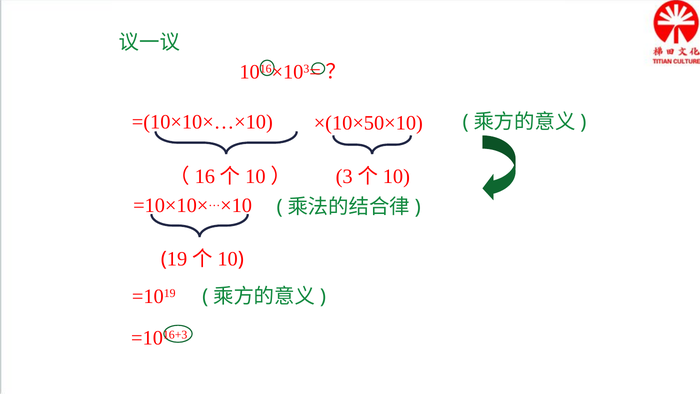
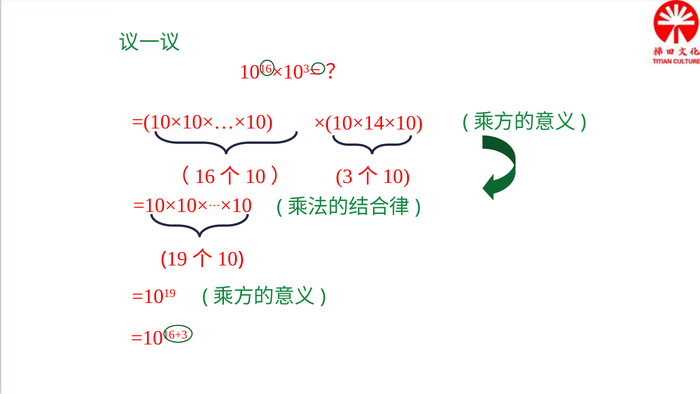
×(10×50×10: ×(10×50×10 -> ×(10×14×10 (368, 123)
